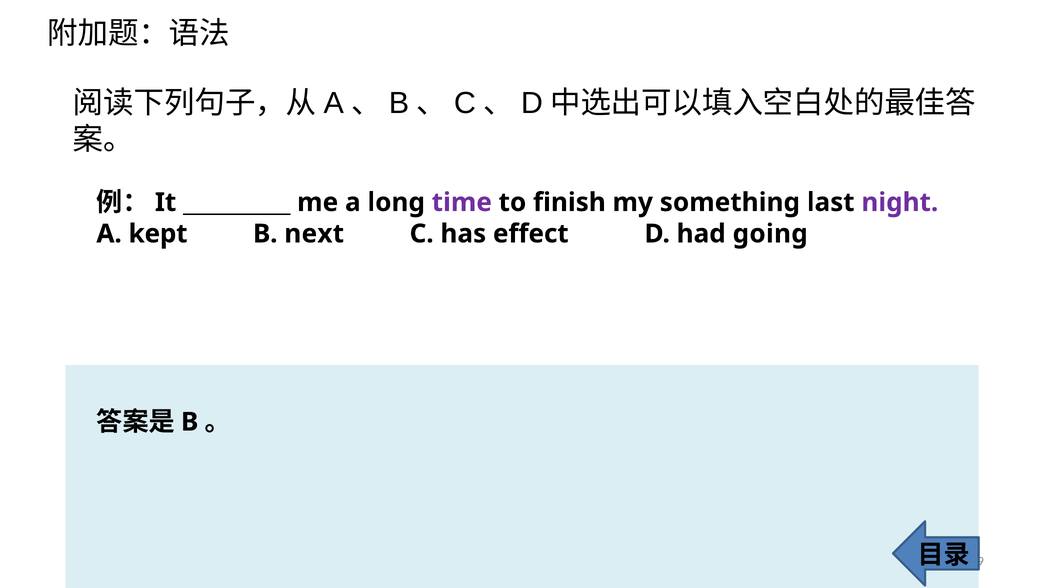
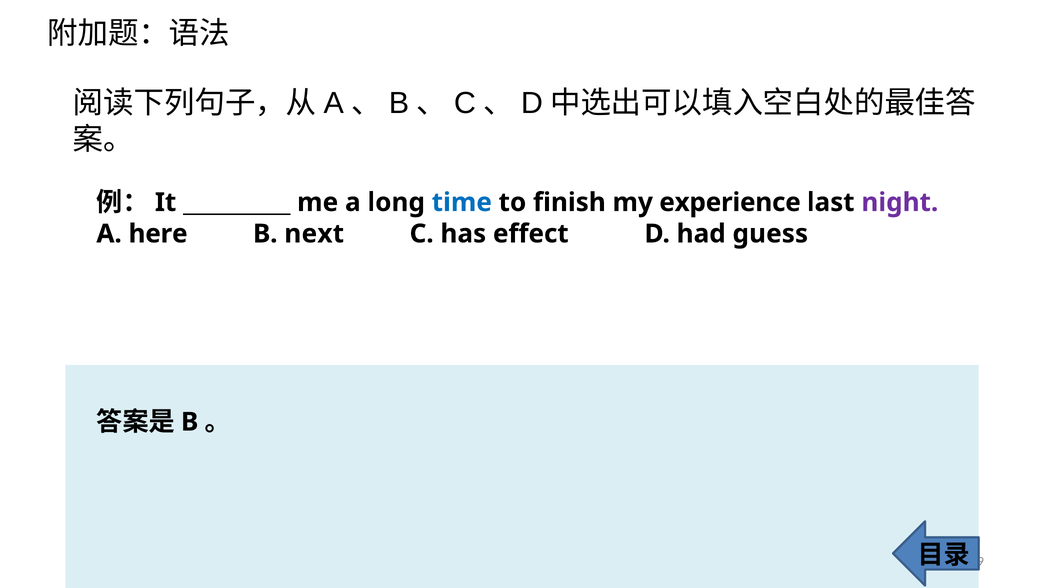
time colour: purple -> blue (462, 202)
something: something -> experience (730, 202)
kept: kept -> here (158, 233)
going: going -> guess (770, 233)
